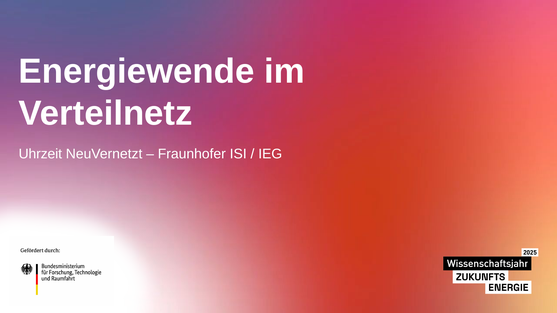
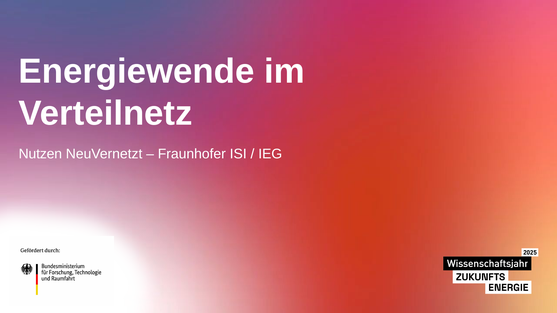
Uhrzeit: Uhrzeit -> Nutzen (40, 154)
